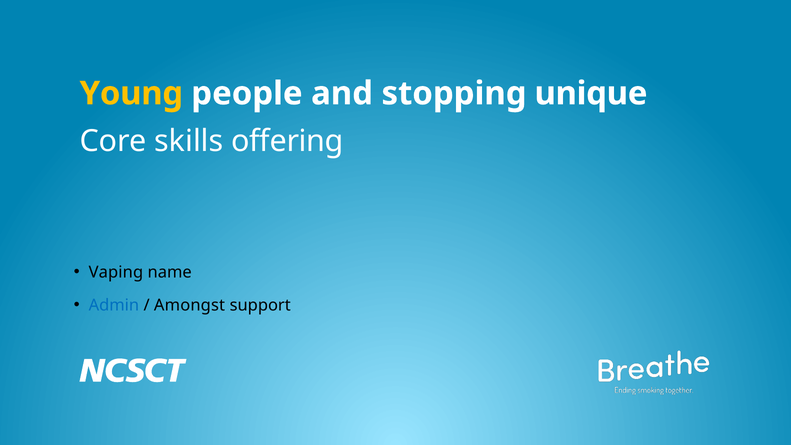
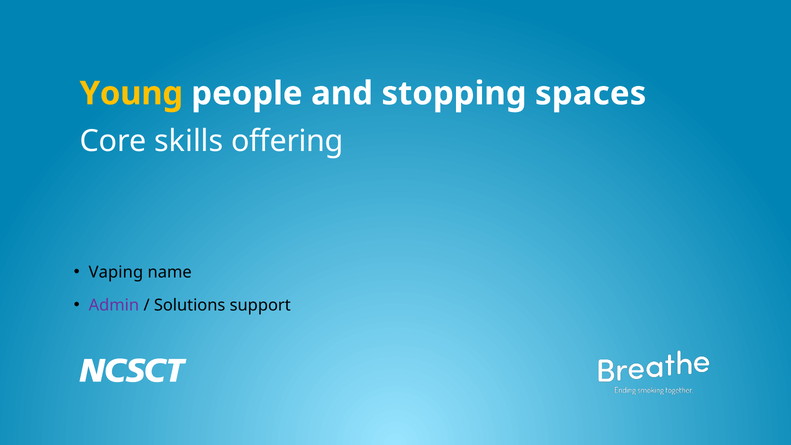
unique: unique -> spaces (591, 93)
Admin colour: blue -> purple (114, 305)
Amongst: Amongst -> Solutions (190, 305)
